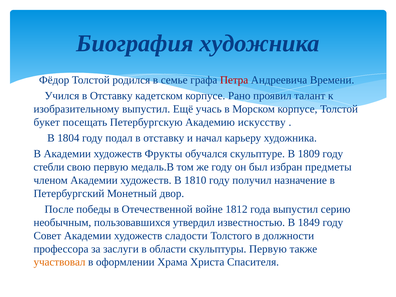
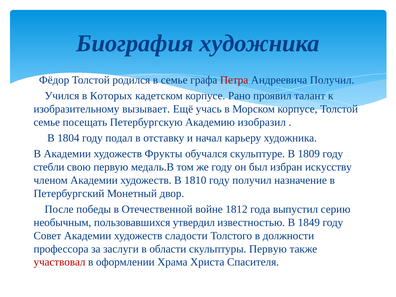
Андреевича Времени: Времени -> Получил (332, 80)
Учился в Отставку: Отставку -> Которых (111, 96)
изобразительному выпустил: выпустил -> вызывает (146, 109)
букет: букет -> семье (47, 122)
искусству: искусству -> изобразил (262, 122)
предметы: предметы -> искусству (328, 167)
участвовал colour: orange -> red (59, 262)
